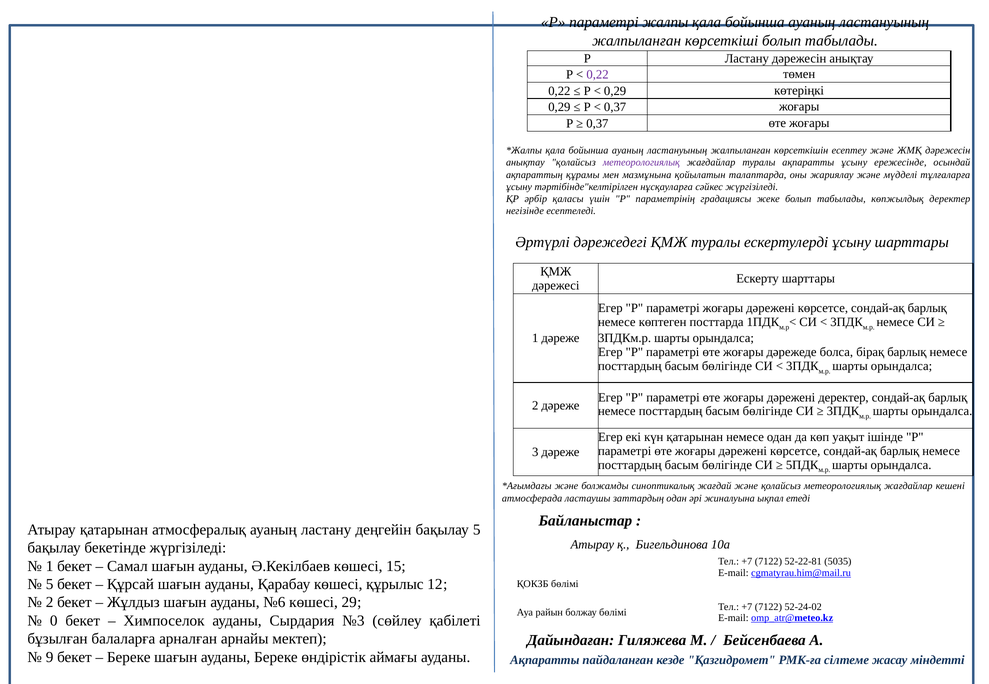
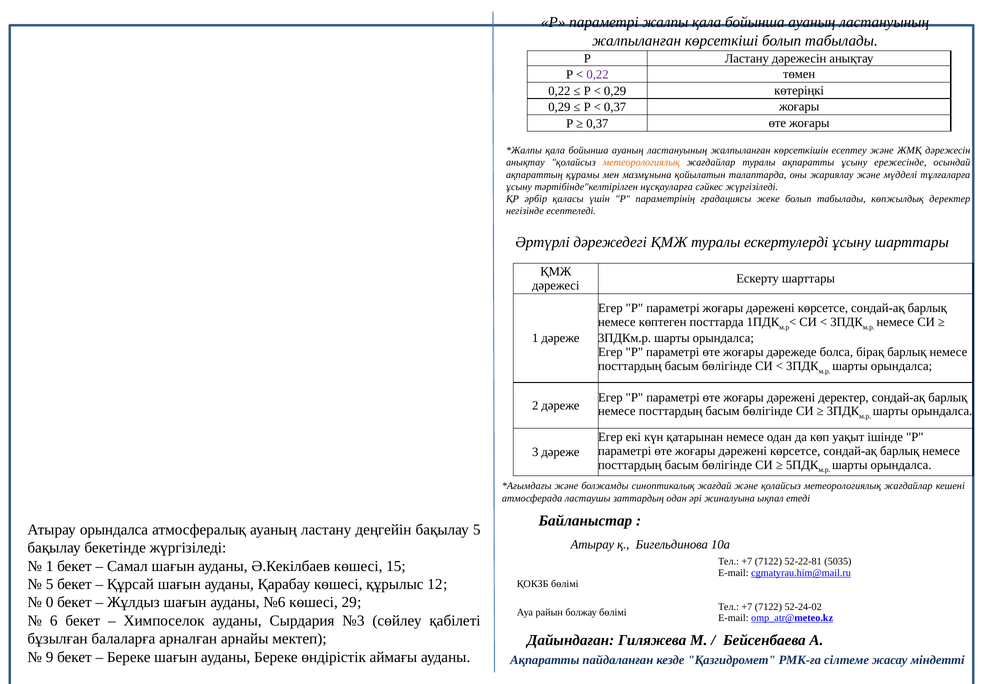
метеорологиялық colour: purple -> orange (641, 163)
Атырау қатарынан: қатарынан -> орындалса (114, 530)
2: 2 -> 0 (50, 603)
0: 0 -> 6 (54, 621)
